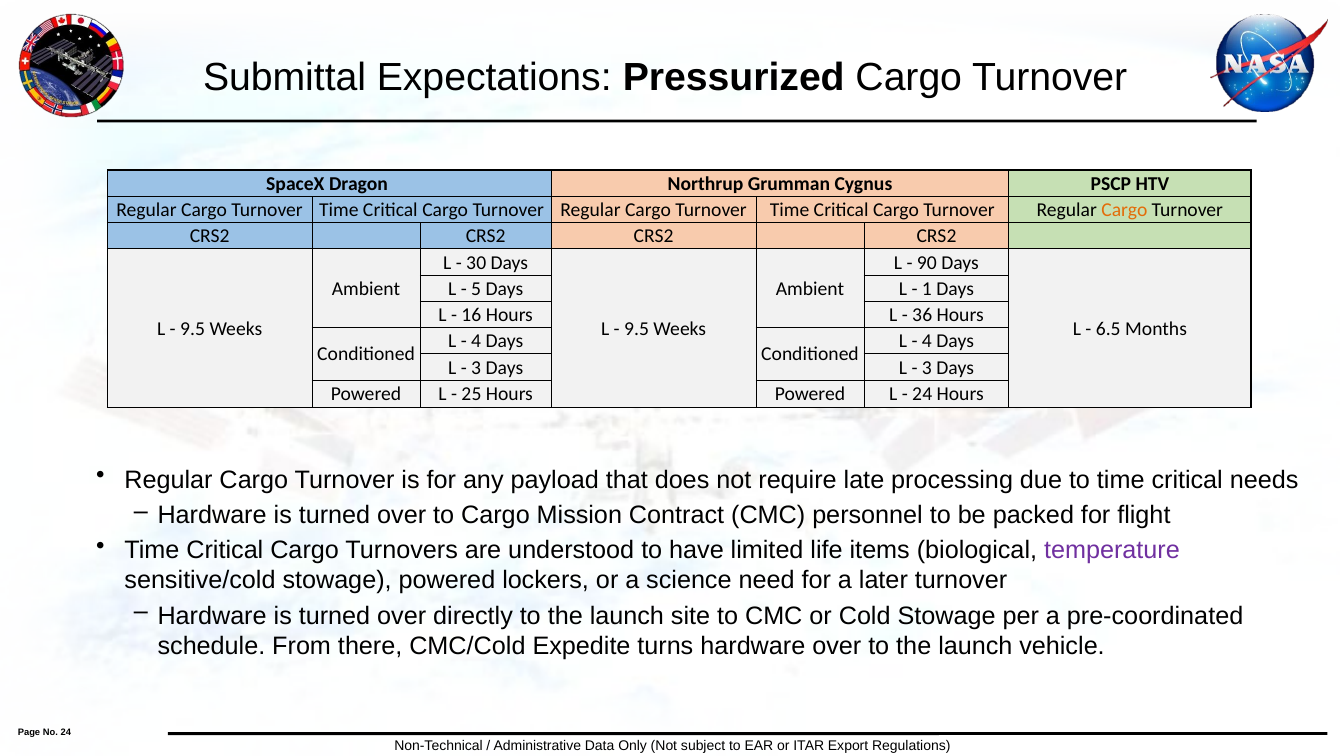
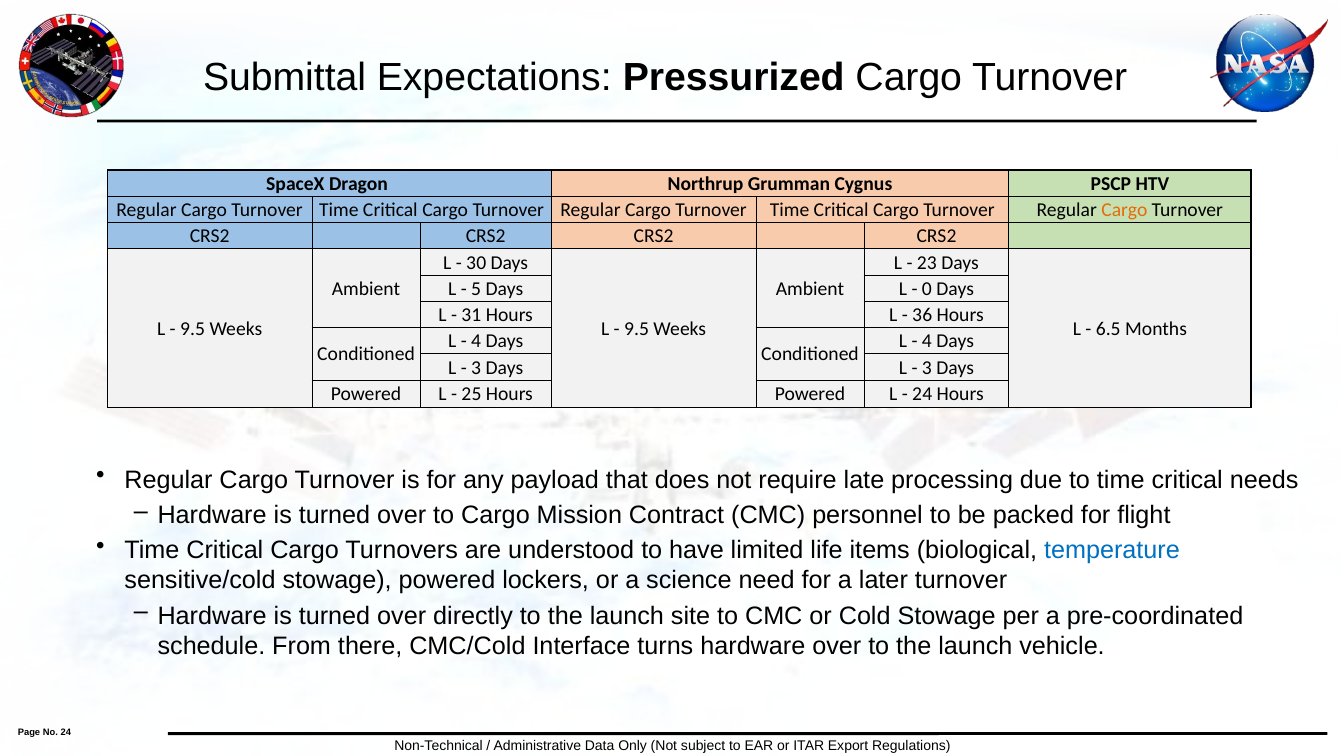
90: 90 -> 23 (927, 263)
1: 1 -> 0 (927, 289)
16: 16 -> 31 (471, 315)
temperature colour: purple -> blue (1112, 550)
Expedite: Expedite -> Interface (581, 646)
